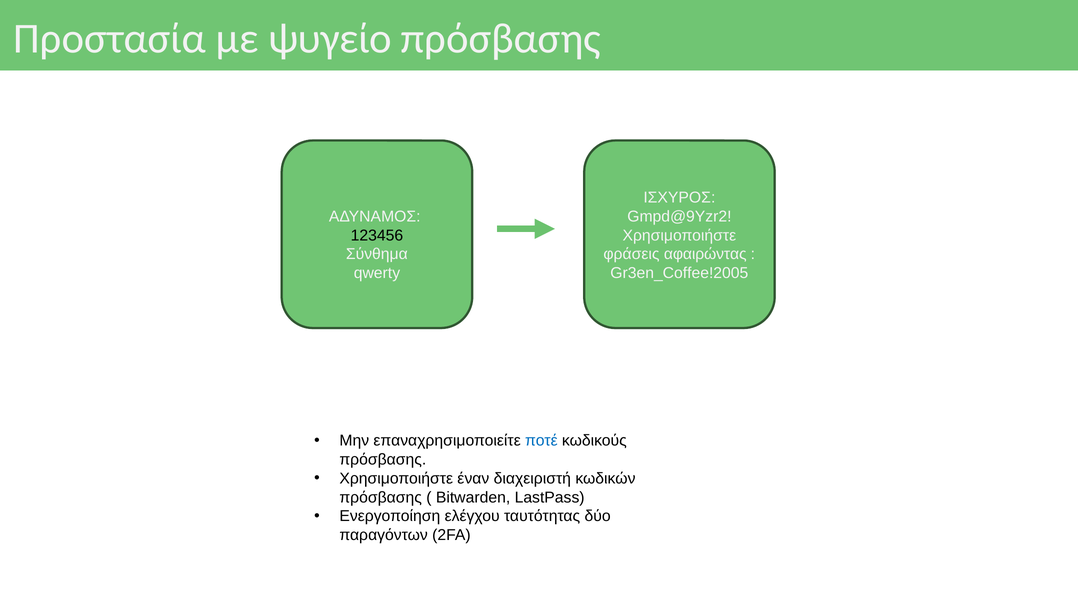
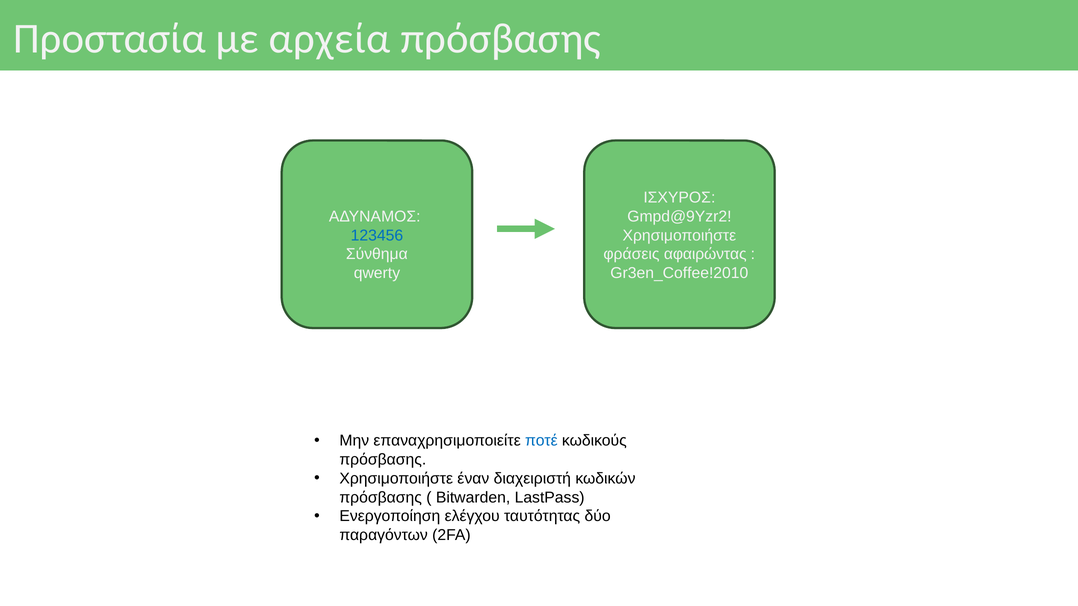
ψυγείο: ψυγείο -> αρχεία (330, 39)
123456 colour: black -> blue (377, 235)
Gr3en_Coffee!2005: Gr3en_Coffee!2005 -> Gr3en_Coffee!2010 (679, 273)
